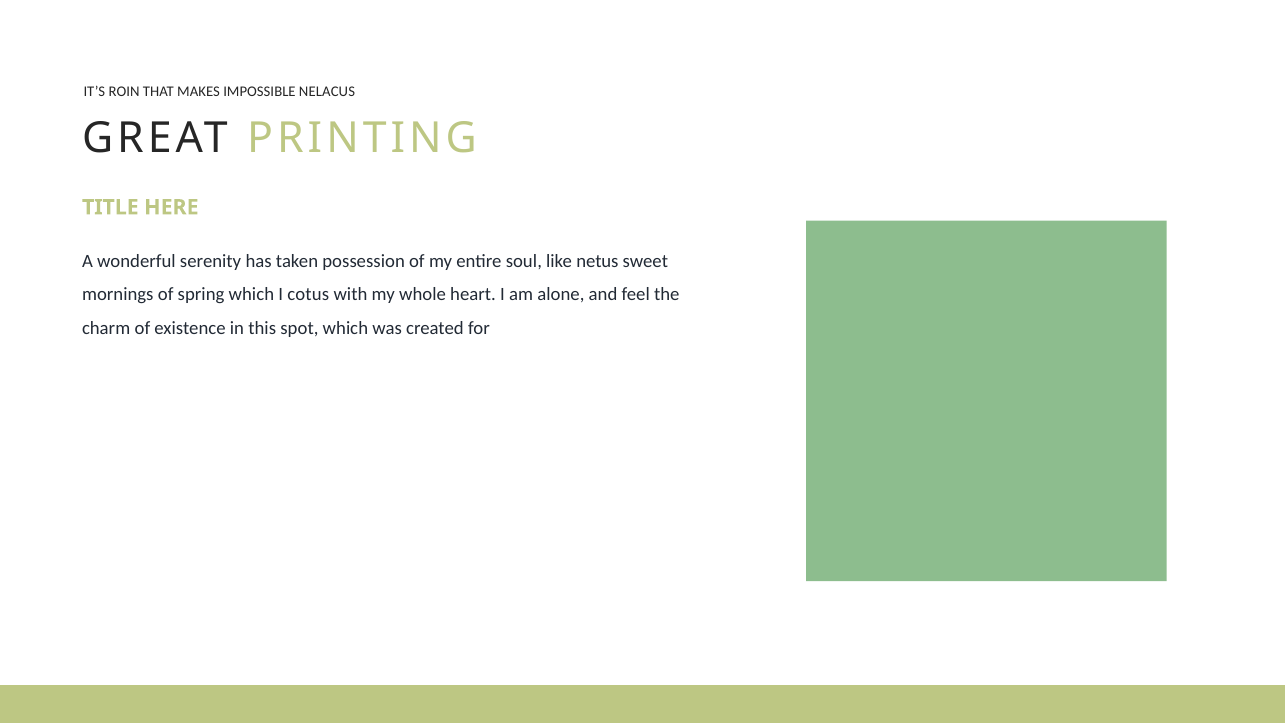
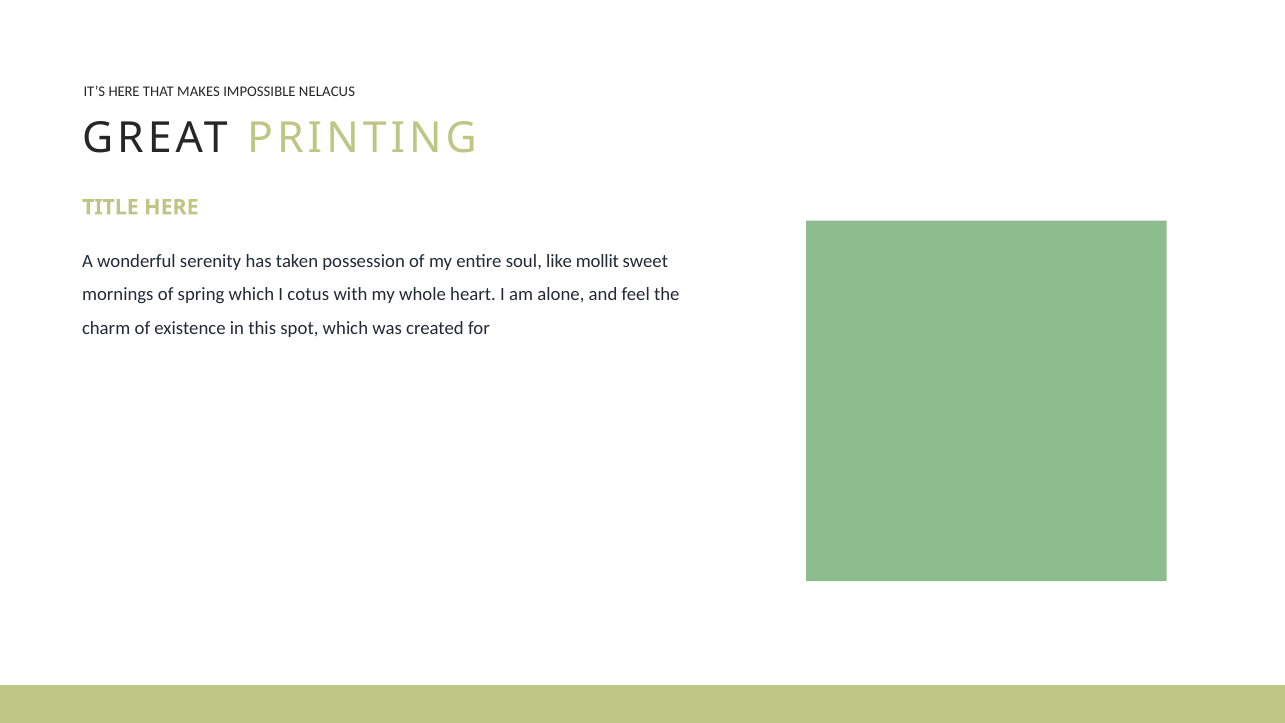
IT’S ROIN: ROIN -> HERE (124, 91)
netus: netus -> mollit (597, 261)
